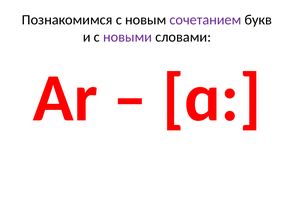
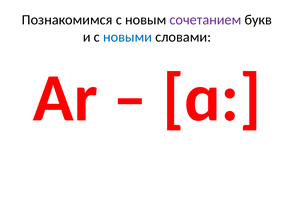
новыми colour: purple -> blue (128, 37)
